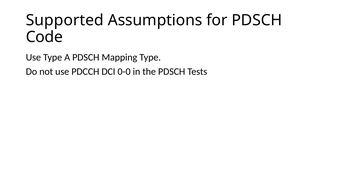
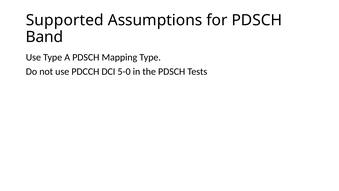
Code: Code -> Band (44, 37)
0-0: 0-0 -> 5-0 (124, 71)
